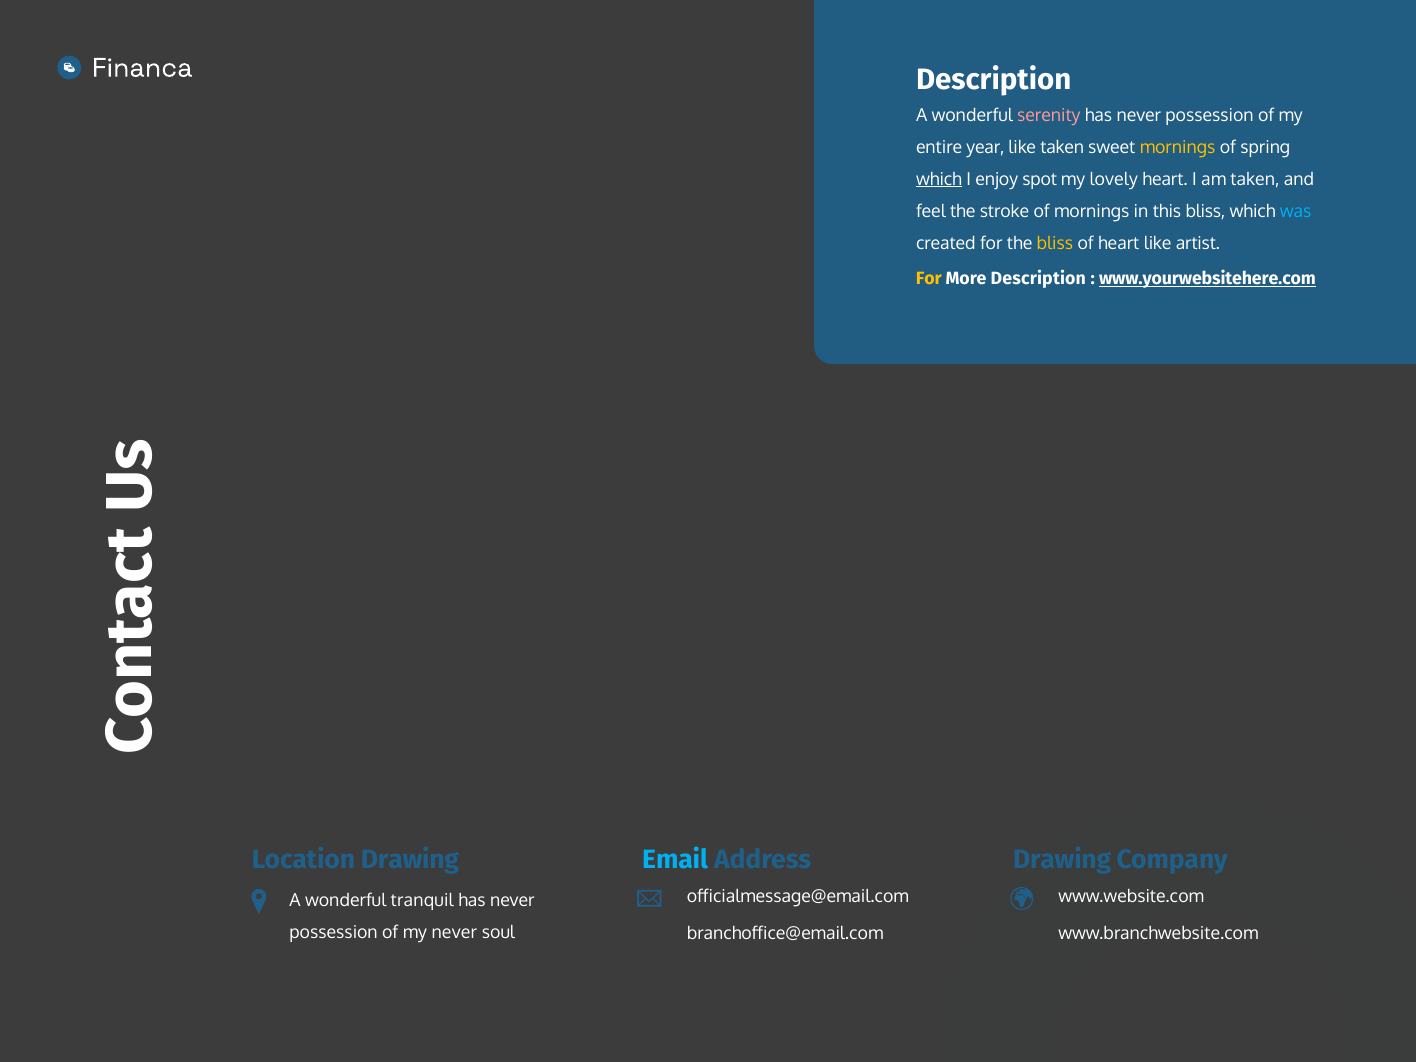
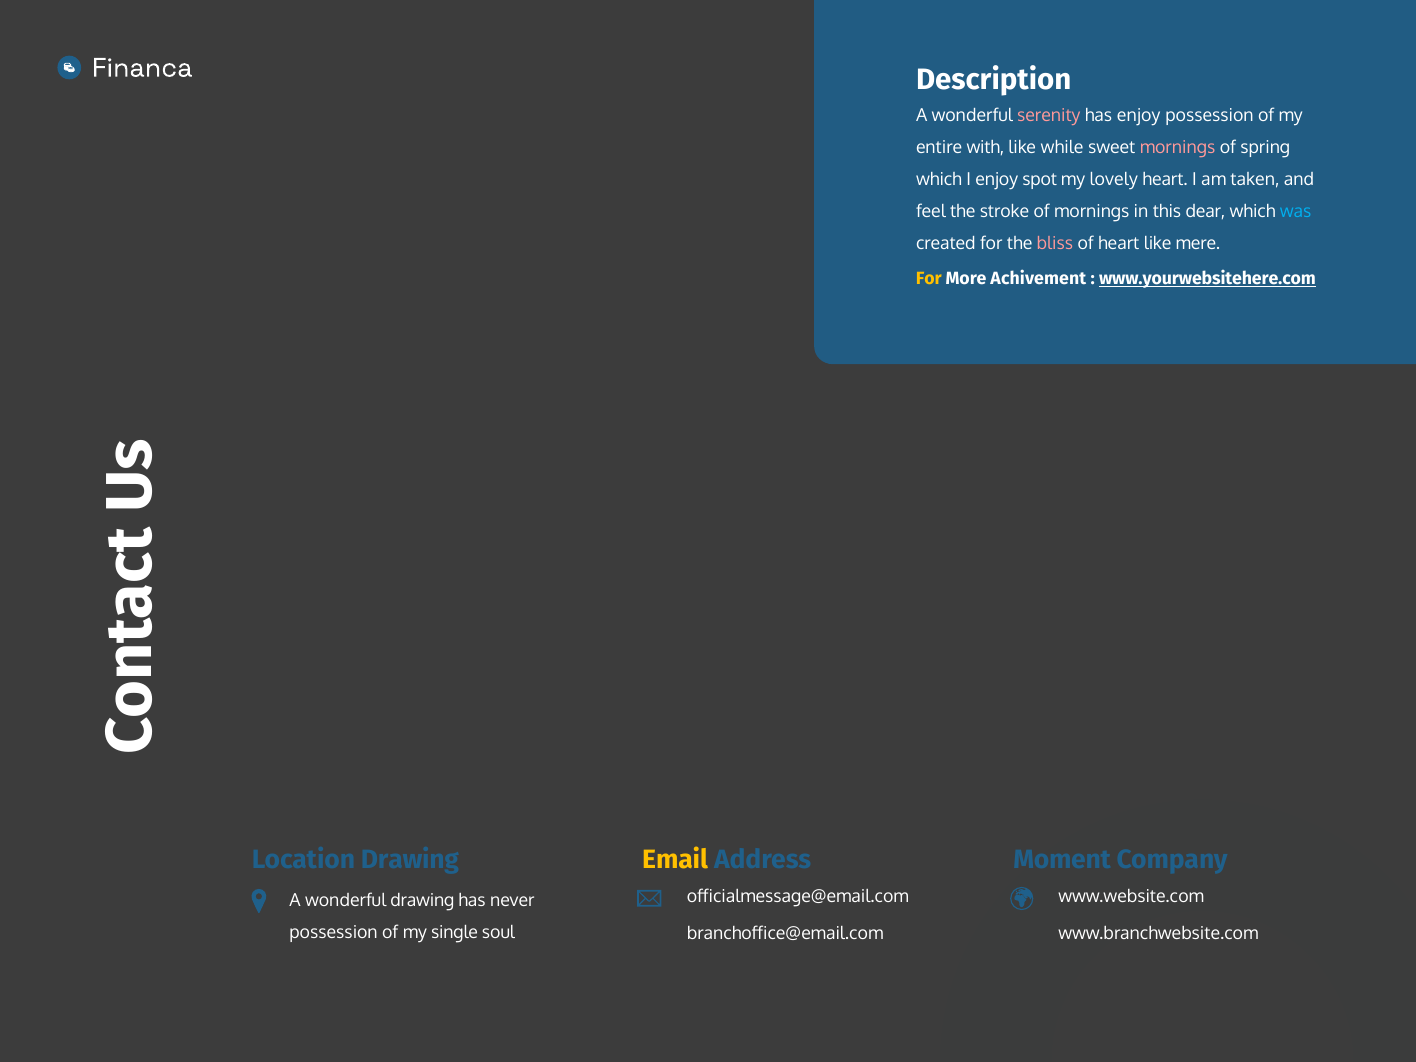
never: never -> enjoy (1139, 115)
year: year -> with (985, 147)
like taken: taken -> while (1062, 147)
mornings colour: yellow -> pink (1178, 147)
which underline: present -> none (939, 179)
this bliss: bliss -> dear (1205, 211)
bliss colour: yellow -> pink (1055, 243)
artist: artist -> mere (1198, 243)
More Description: Description -> Achivement (1038, 279)
Email colour: light blue -> yellow (675, 860)
Drawing: Drawing -> Moment (1062, 860)
wonderful tranquil: tranquil -> drawing (422, 901)
my never: never -> single (454, 933)
